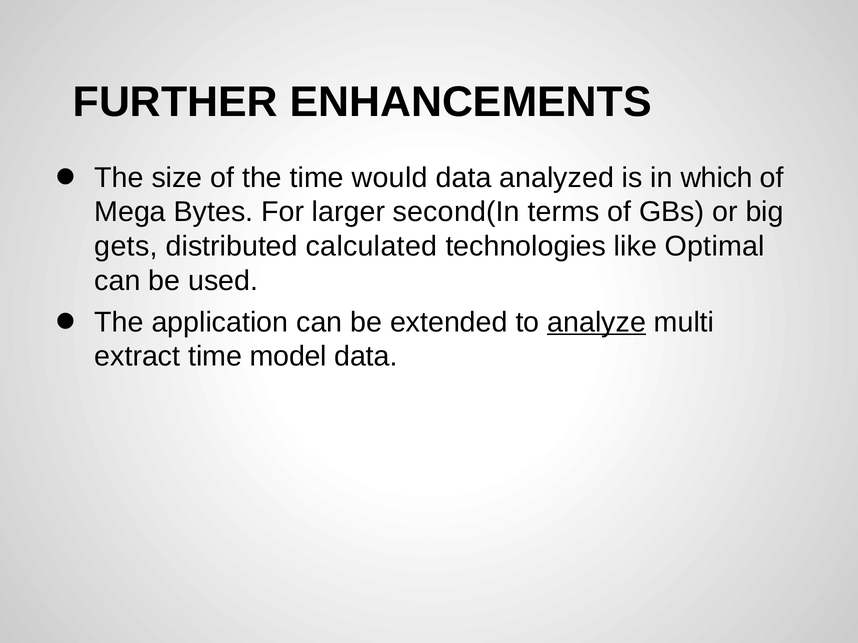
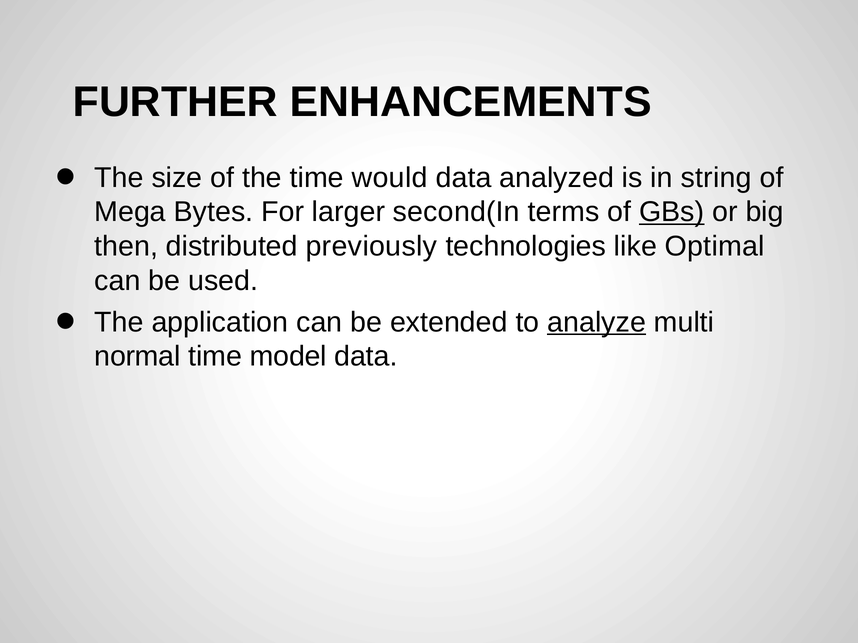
which: which -> string (716, 178)
GBs underline: none -> present (672, 212)
gets: gets -> then (126, 247)
calculated: calculated -> previously (371, 247)
extract: extract -> normal (137, 357)
